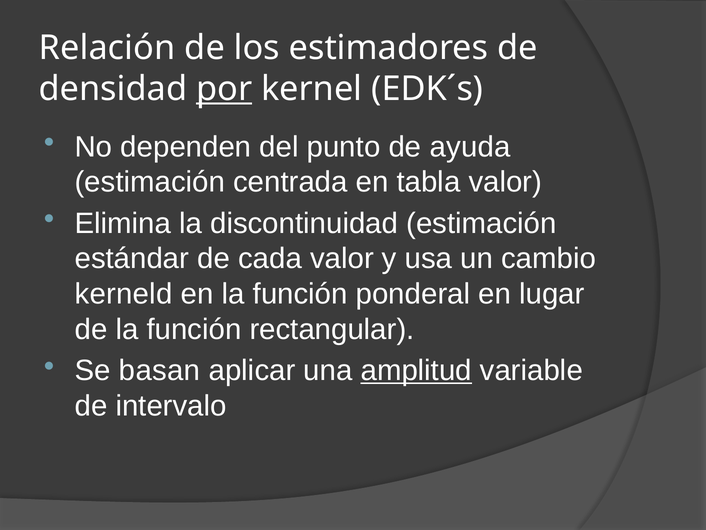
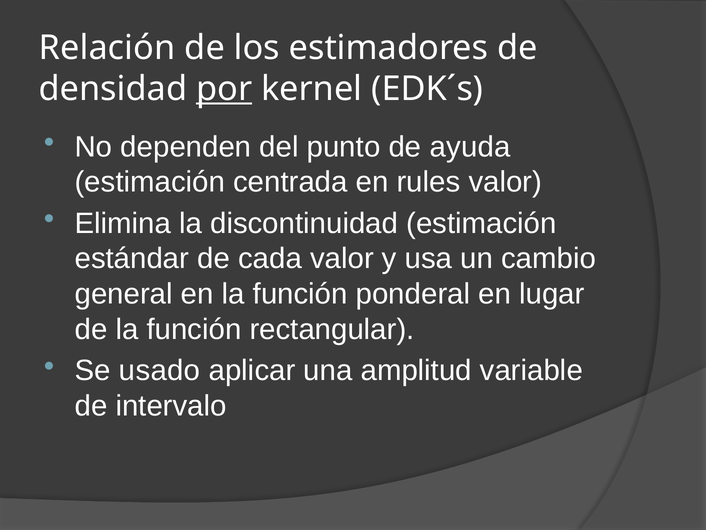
tabla: tabla -> rules (428, 182)
kerneld: kerneld -> general (124, 294)
basan: basan -> usado (160, 370)
amplitud underline: present -> none (416, 370)
